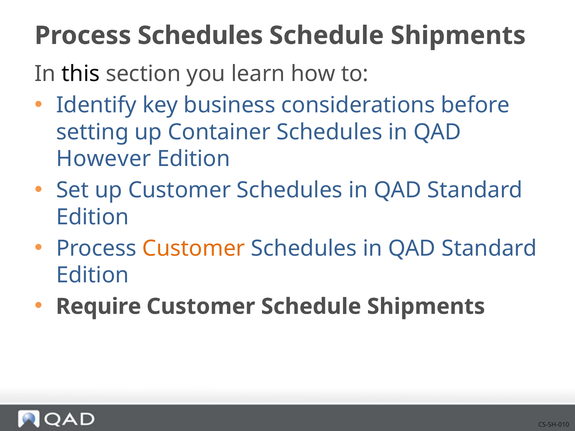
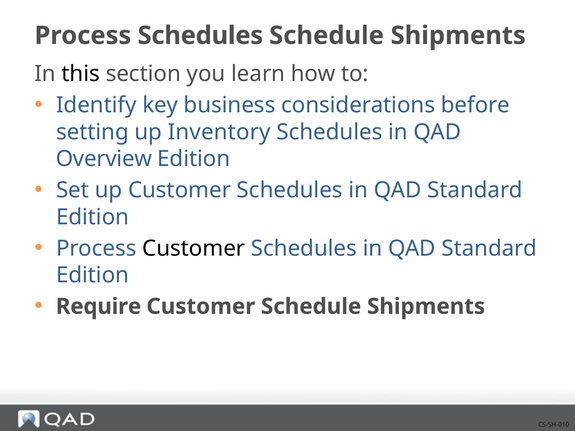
Container: Container -> Inventory (219, 132)
However: However -> Overview (104, 159)
Customer colour: orange -> black (194, 248)
